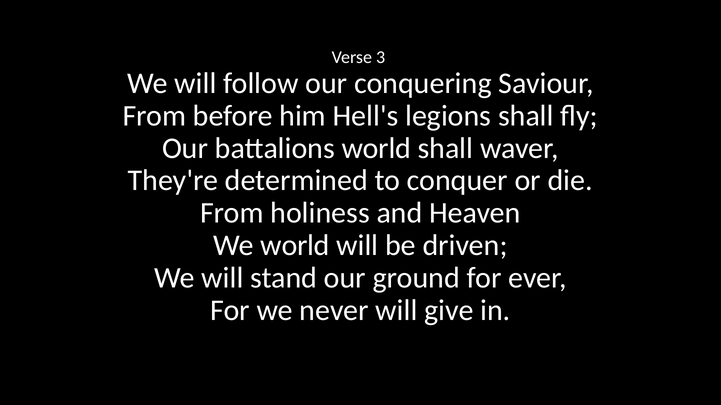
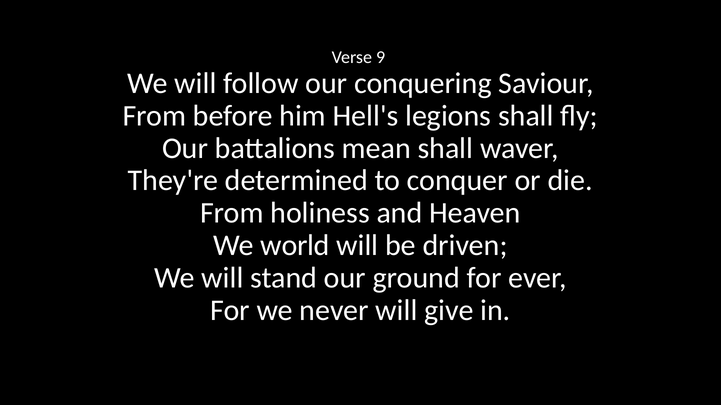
3: 3 -> 9 (381, 58)
battalions world: world -> mean (376, 148)
